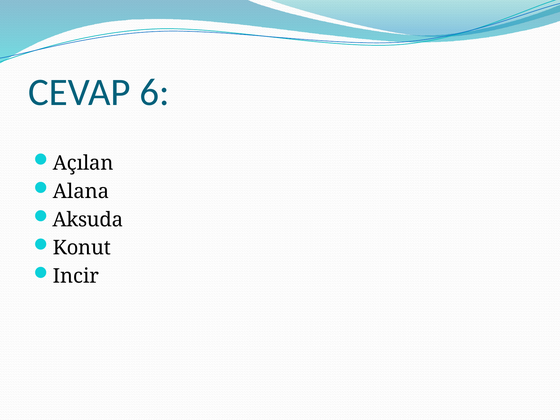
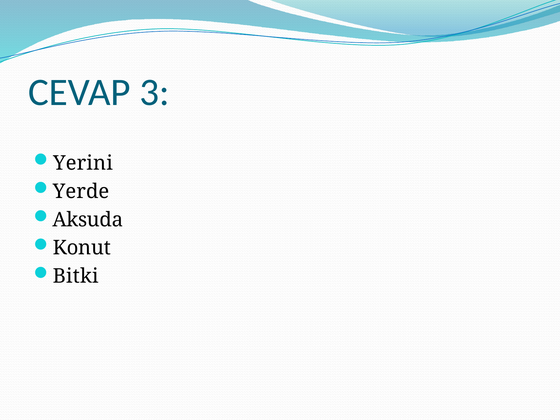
6: 6 -> 3 (154, 92)
Açılan: Açılan -> Yerini (83, 163)
Alana: Alana -> Yerde (81, 191)
Incir: Incir -> Bitki (76, 276)
